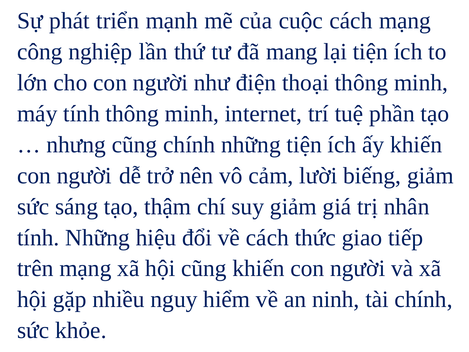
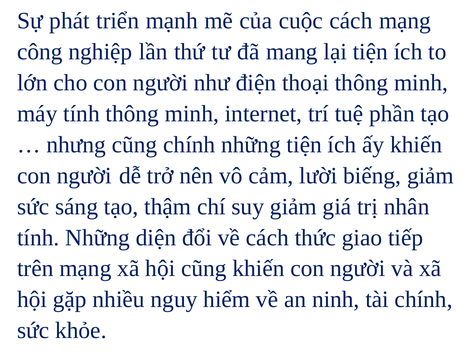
hiệu: hiệu -> diện (156, 237)
